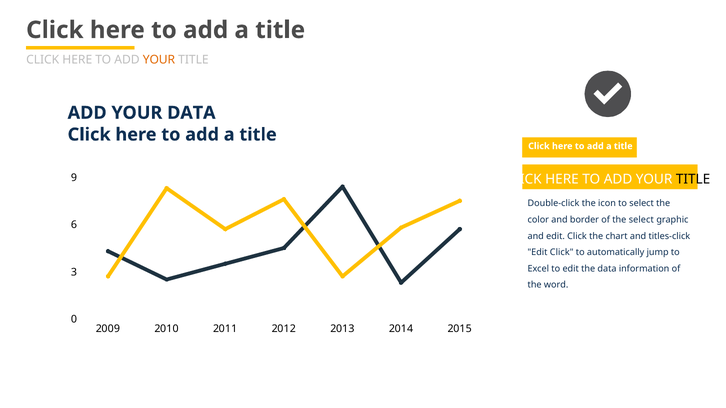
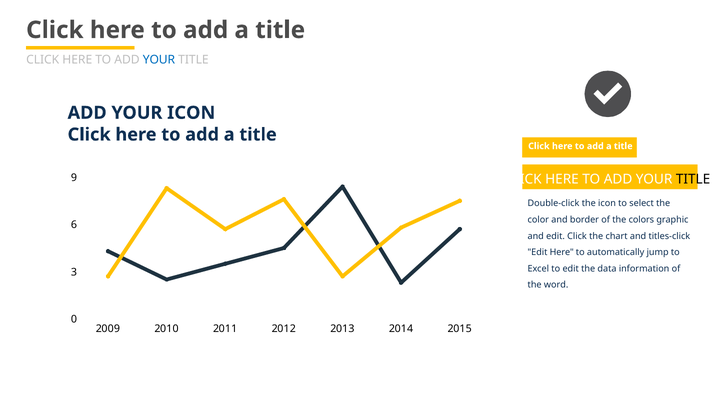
YOUR colour: orange -> blue (159, 60)
YOUR DATA: DATA -> ICON (191, 113)
the select: select -> colors (641, 220)
Click: Click -> Here (562, 253)
